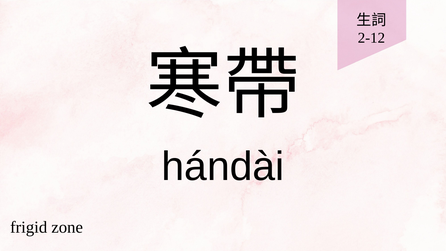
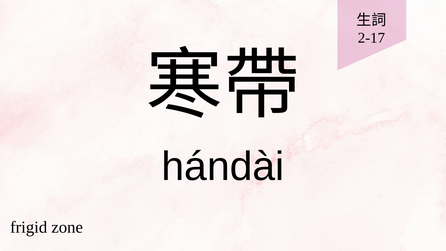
2-12: 2-12 -> 2-17 (371, 38)
